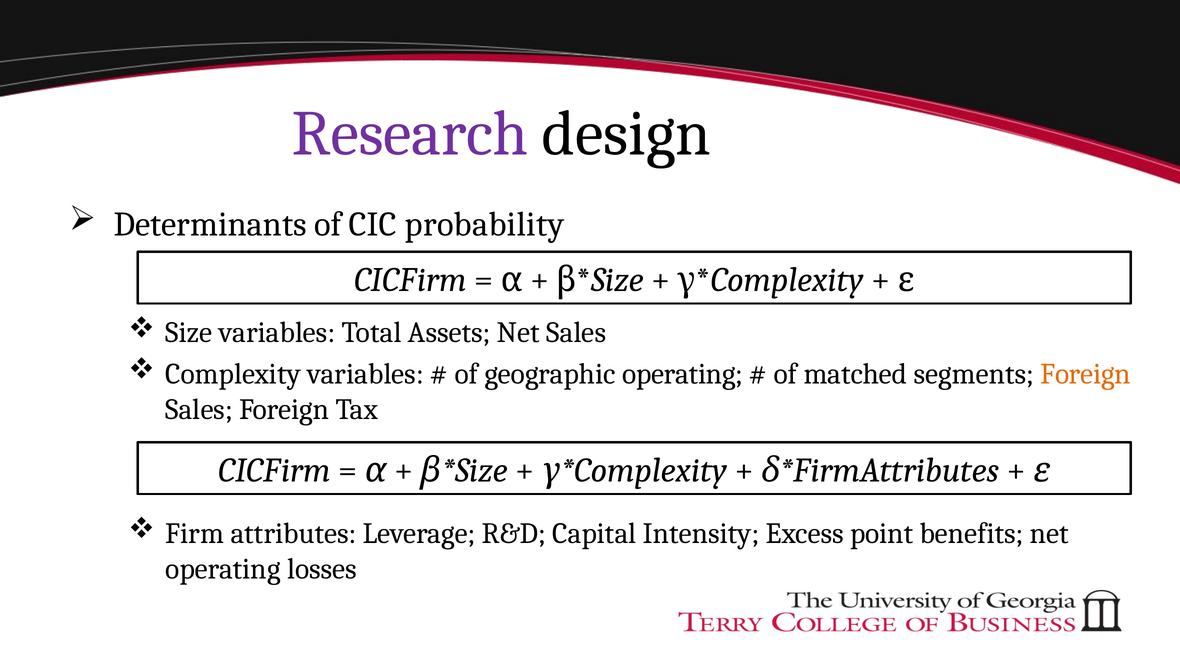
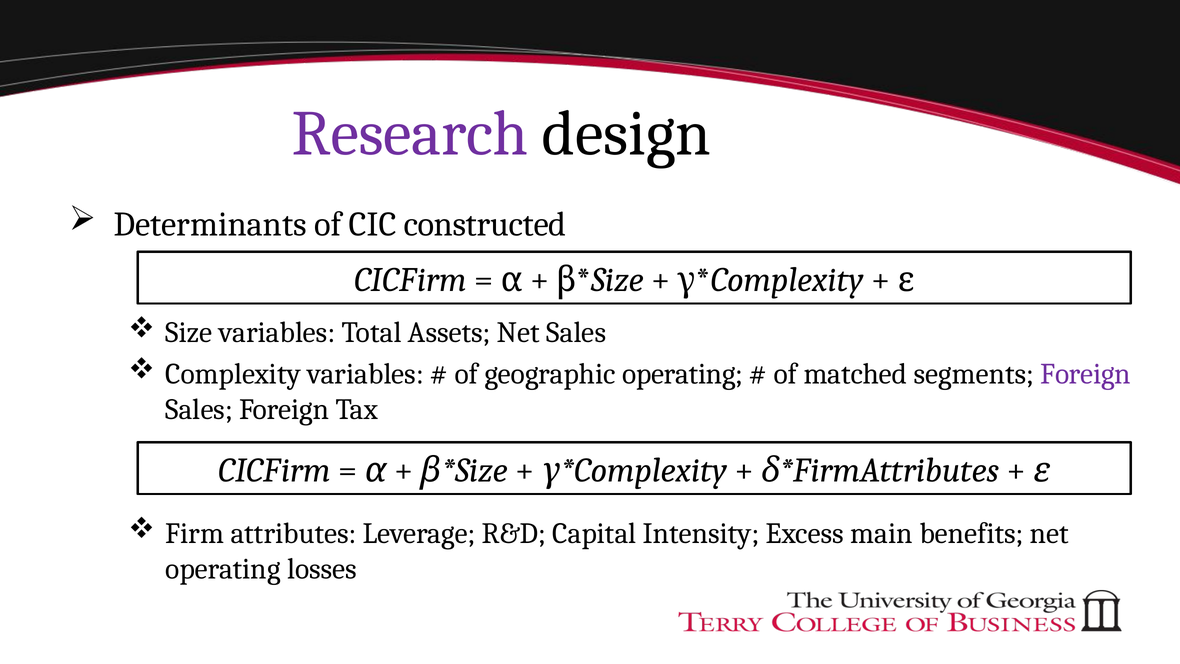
probability: probability -> constructed (485, 225)
Foreign colour: orange -> purple (1086, 374)
point: point -> main (882, 533)
